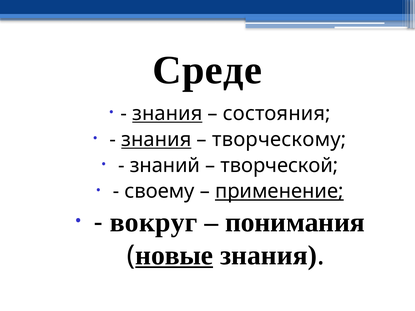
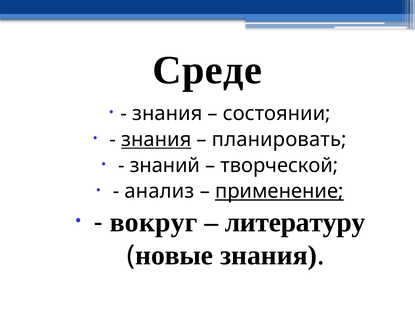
знания underline: present -> none (167, 114)
состояния: состояния -> состоянии (277, 114)
творческому: творческому -> планировать (279, 140)
своему: своему -> анализ (159, 191)
понимания: понимания -> литературу (295, 222)
новые underline: present -> none (174, 256)
